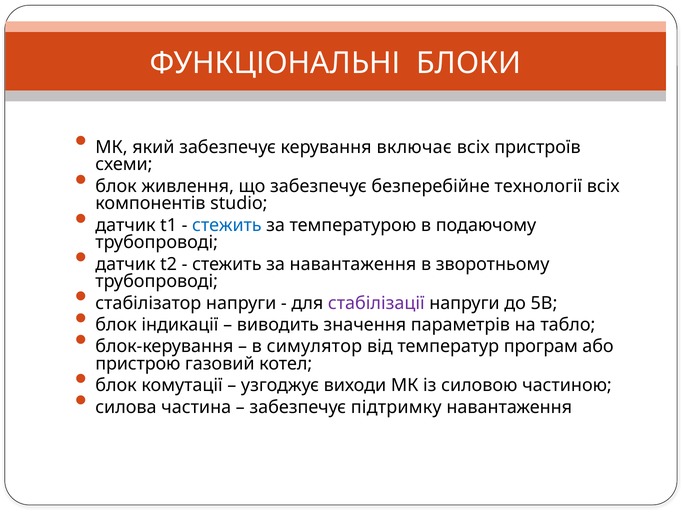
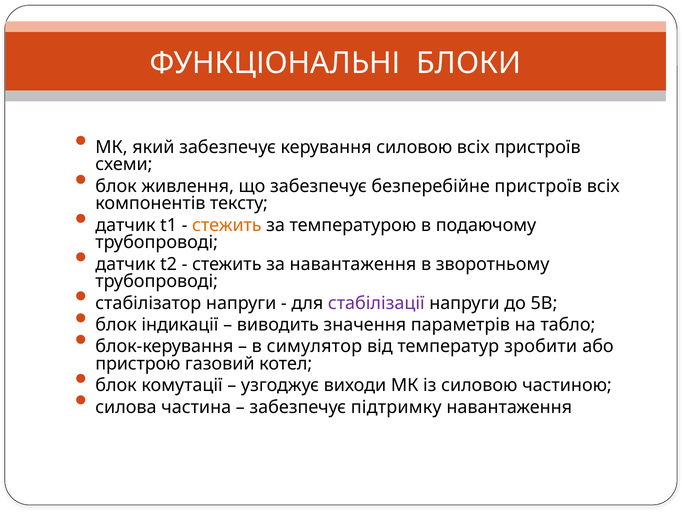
керування включає: включає -> силовою (414, 147)
безперебійне технології: технології -> пристроїв (538, 186)
studio: studio -> тексту (239, 203)
стежить colour: blue -> orange (227, 225)
програм: програм -> зробити (541, 346)
